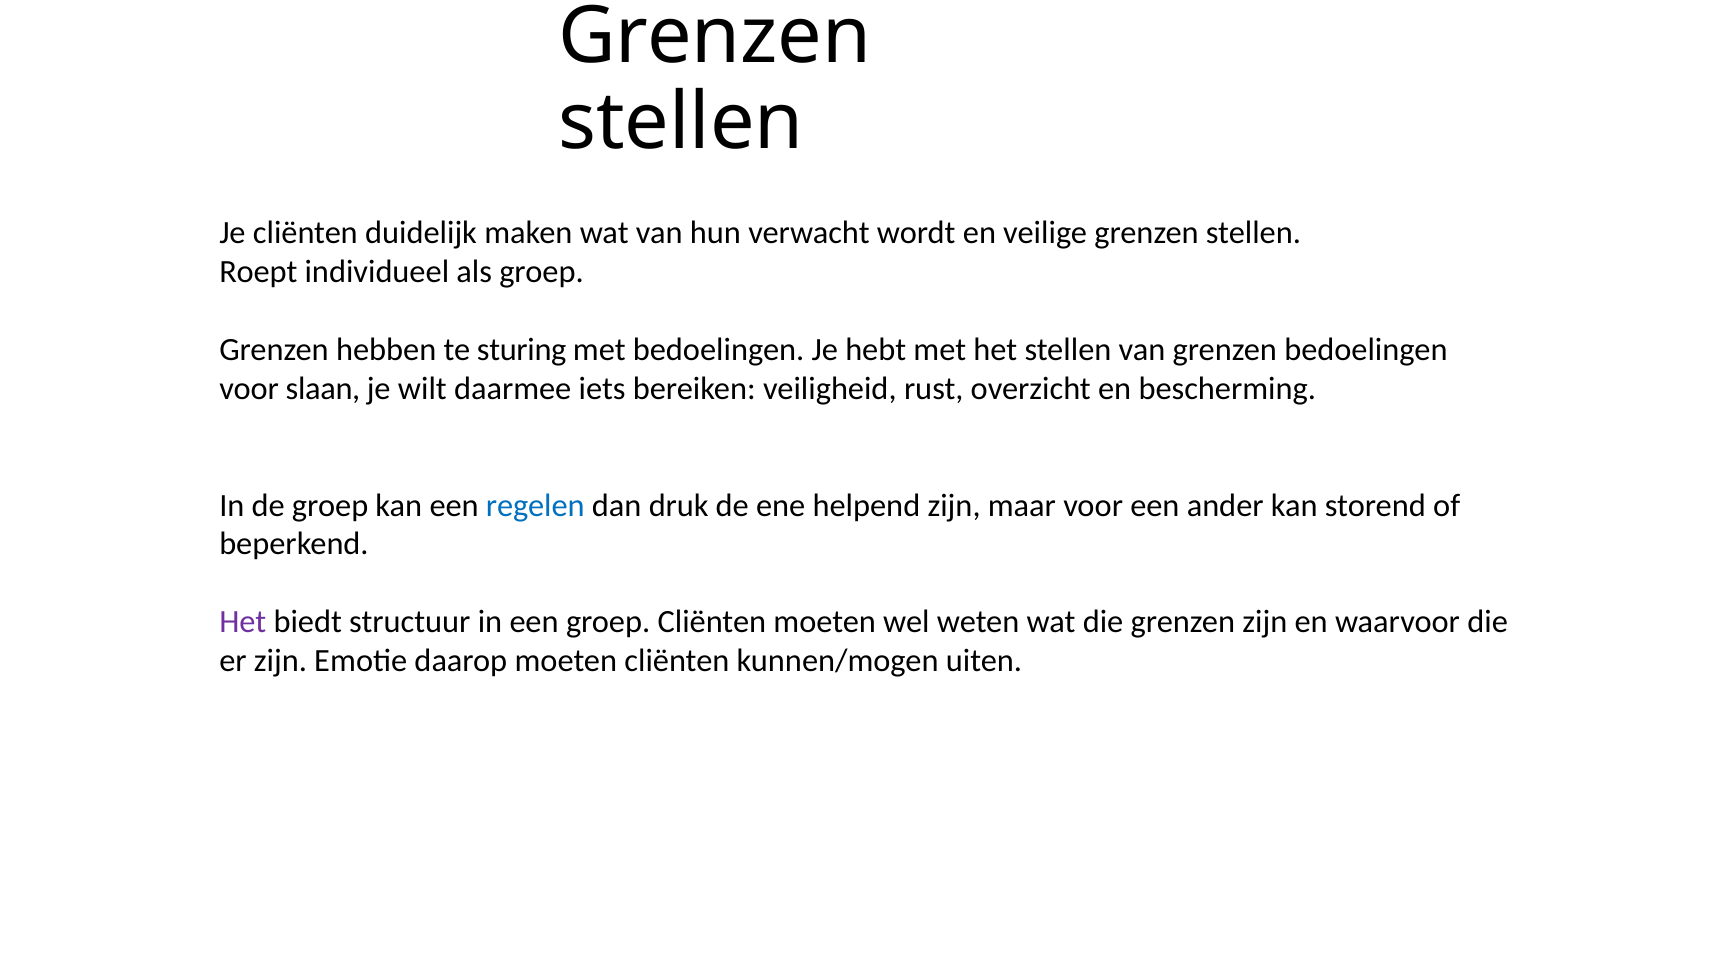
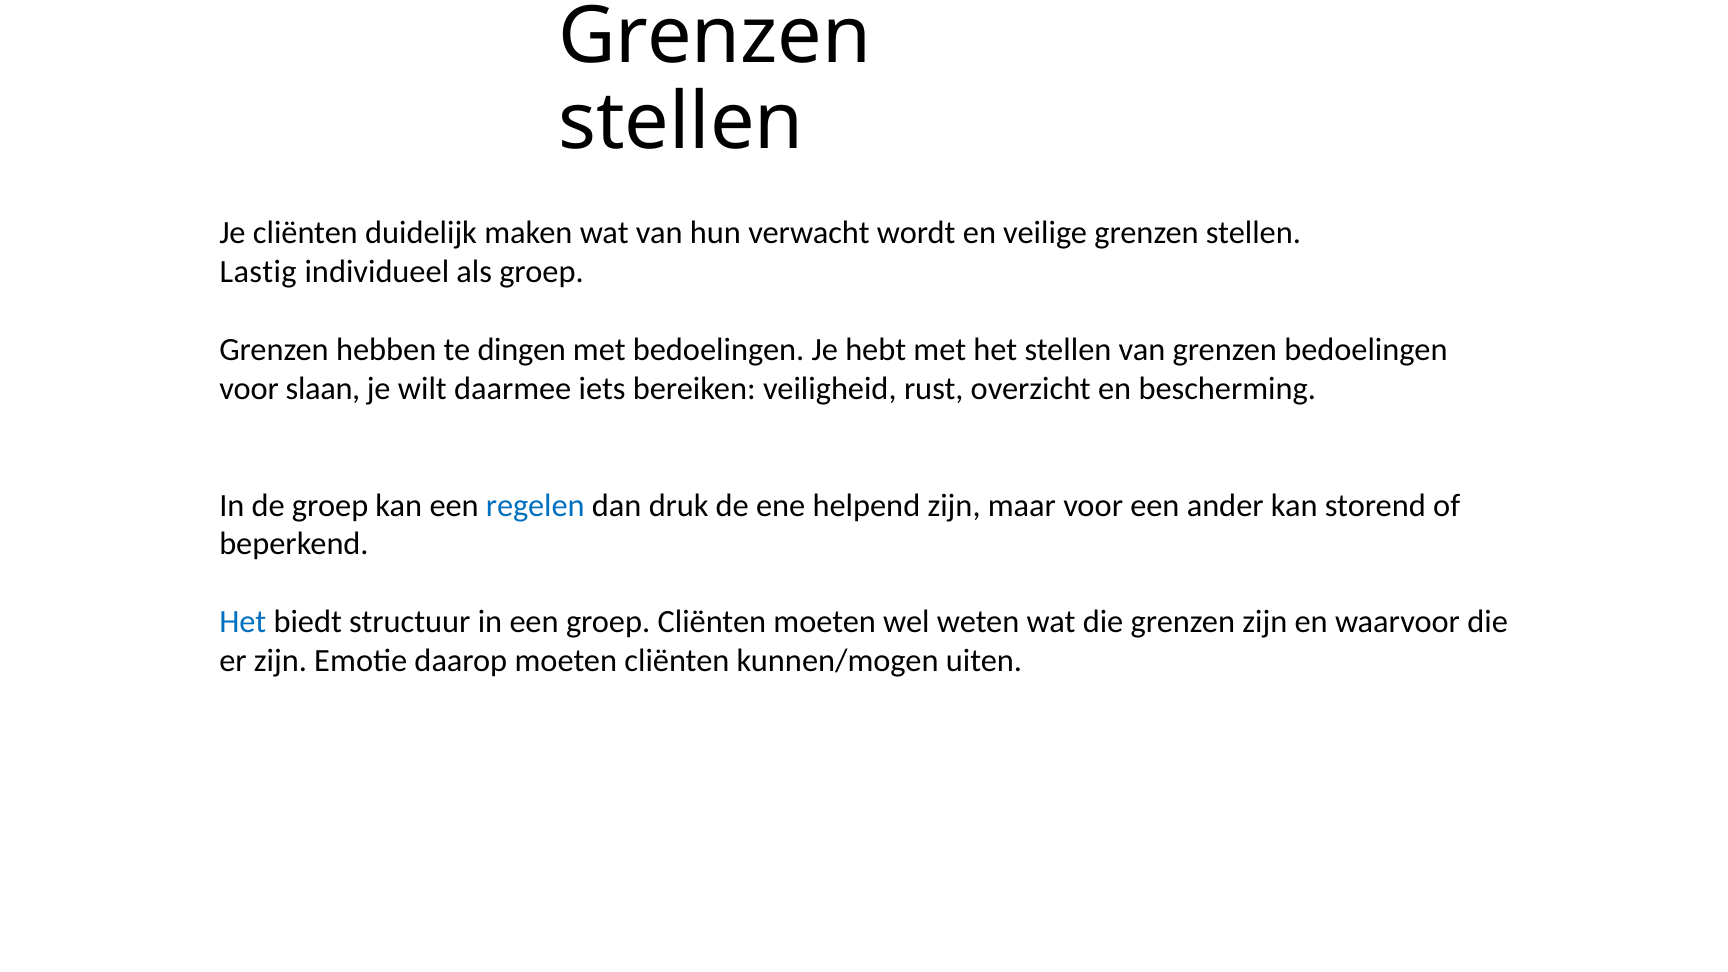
Roept: Roept -> Lastig (258, 272)
sturing: sturing -> dingen (522, 350)
Het colour: purple -> blue (243, 622)
